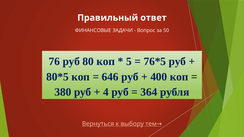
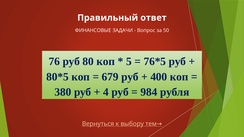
646: 646 -> 679 (110, 77)
364: 364 -> 984 (149, 92)
